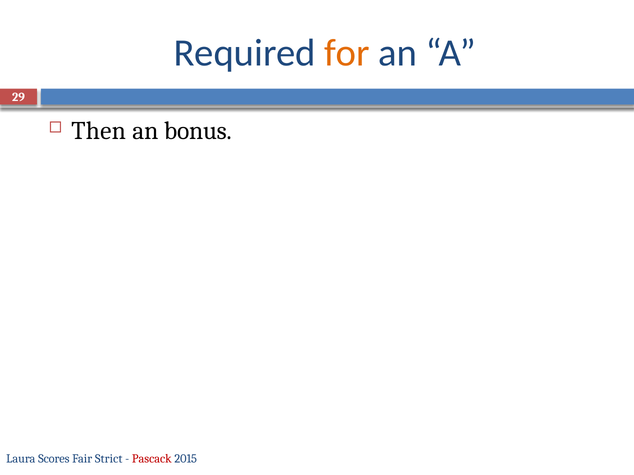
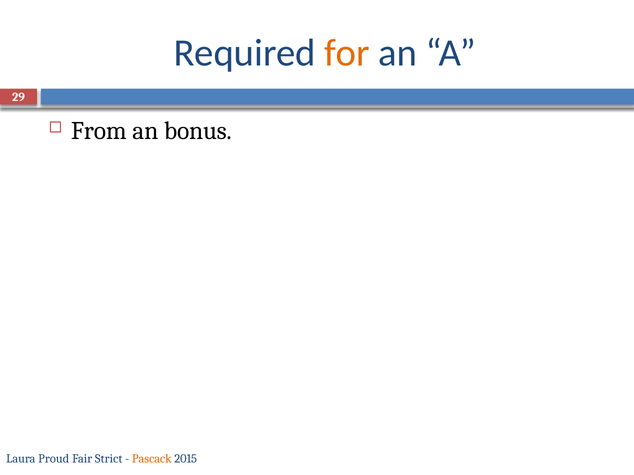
Then: Then -> From (99, 131)
Scores: Scores -> Proud (54, 459)
Pascack colour: red -> orange (152, 459)
